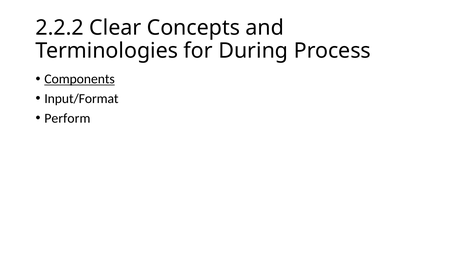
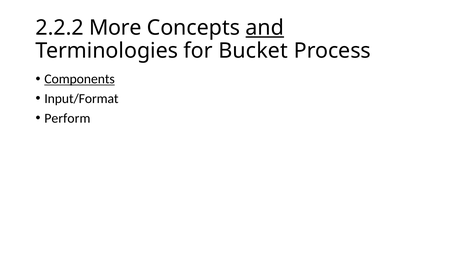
Clear: Clear -> More (115, 28)
and underline: none -> present (265, 28)
During: During -> Bucket (253, 51)
